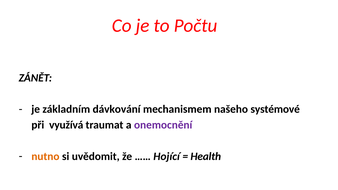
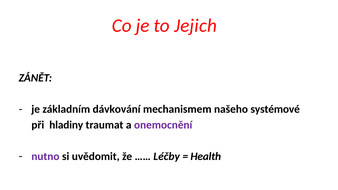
Počtu: Počtu -> Jejich (196, 26)
využívá: využívá -> hladiny (66, 125)
nutno colour: orange -> purple (45, 156)
Hojící: Hojící -> Léčby (167, 156)
